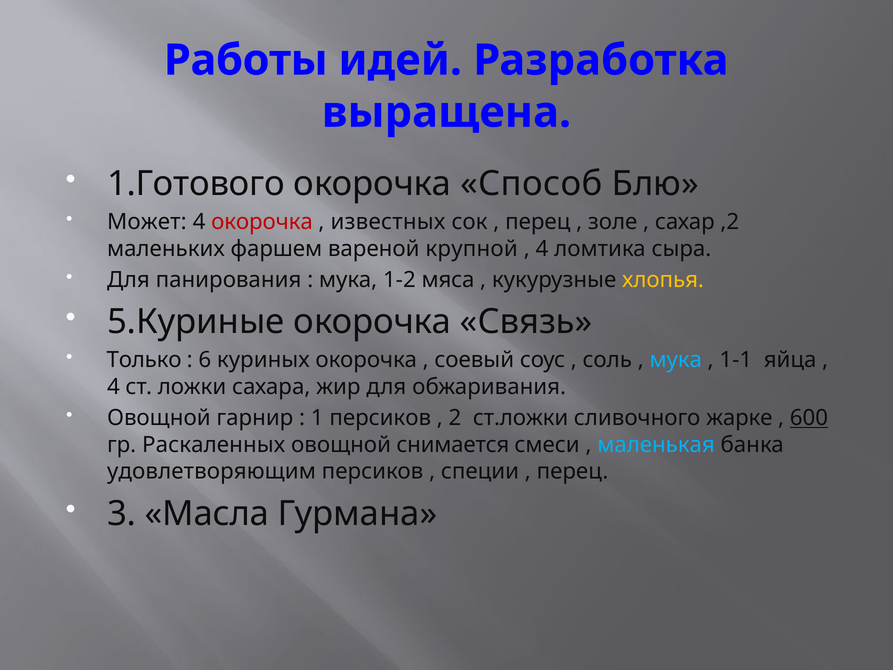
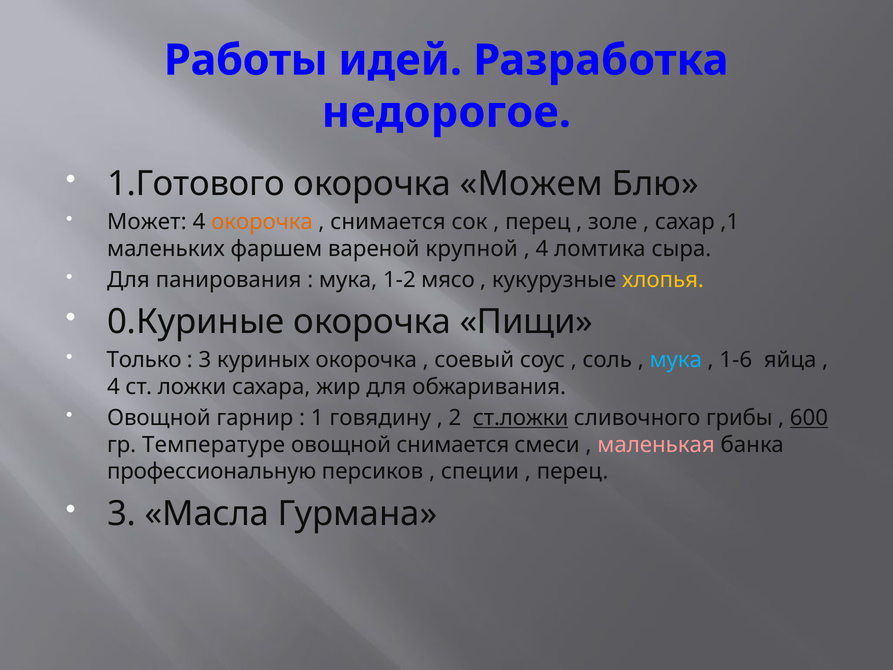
выращена: выращена -> недорогое (446, 112)
Способ: Способ -> Можем (531, 184)
окорочка colour: red -> orange (262, 222)
известных: известных -> снимается (388, 222)
,2: ,2 -> ,1 (730, 222)
мяса: мяса -> мясо (448, 280)
5.Куриные: 5.Куриные -> 0.Куриные (196, 322)
Связь: Связь -> Пищи (526, 322)
6: 6 -> 3 (205, 360)
1-1: 1-1 -> 1-6 (736, 360)
1 персиков: персиков -> говядину (380, 418)
ст.ложки underline: none -> present (521, 418)
жарке: жарке -> грибы (739, 418)
Раскаленных: Раскаленных -> Температуре (214, 445)
маленькая colour: light blue -> pink (656, 445)
удовлетворяющим: удовлетворяющим -> профессиональную (212, 471)
